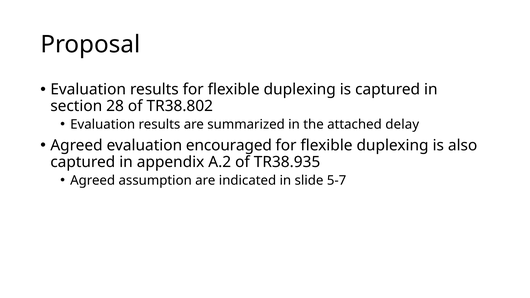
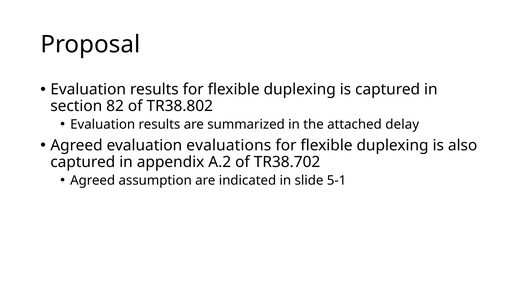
28: 28 -> 82 (115, 106)
encouraged: encouraged -> evaluations (229, 145)
TR38.935: TR38.935 -> TR38.702 (287, 162)
5-7: 5-7 -> 5-1 (337, 180)
